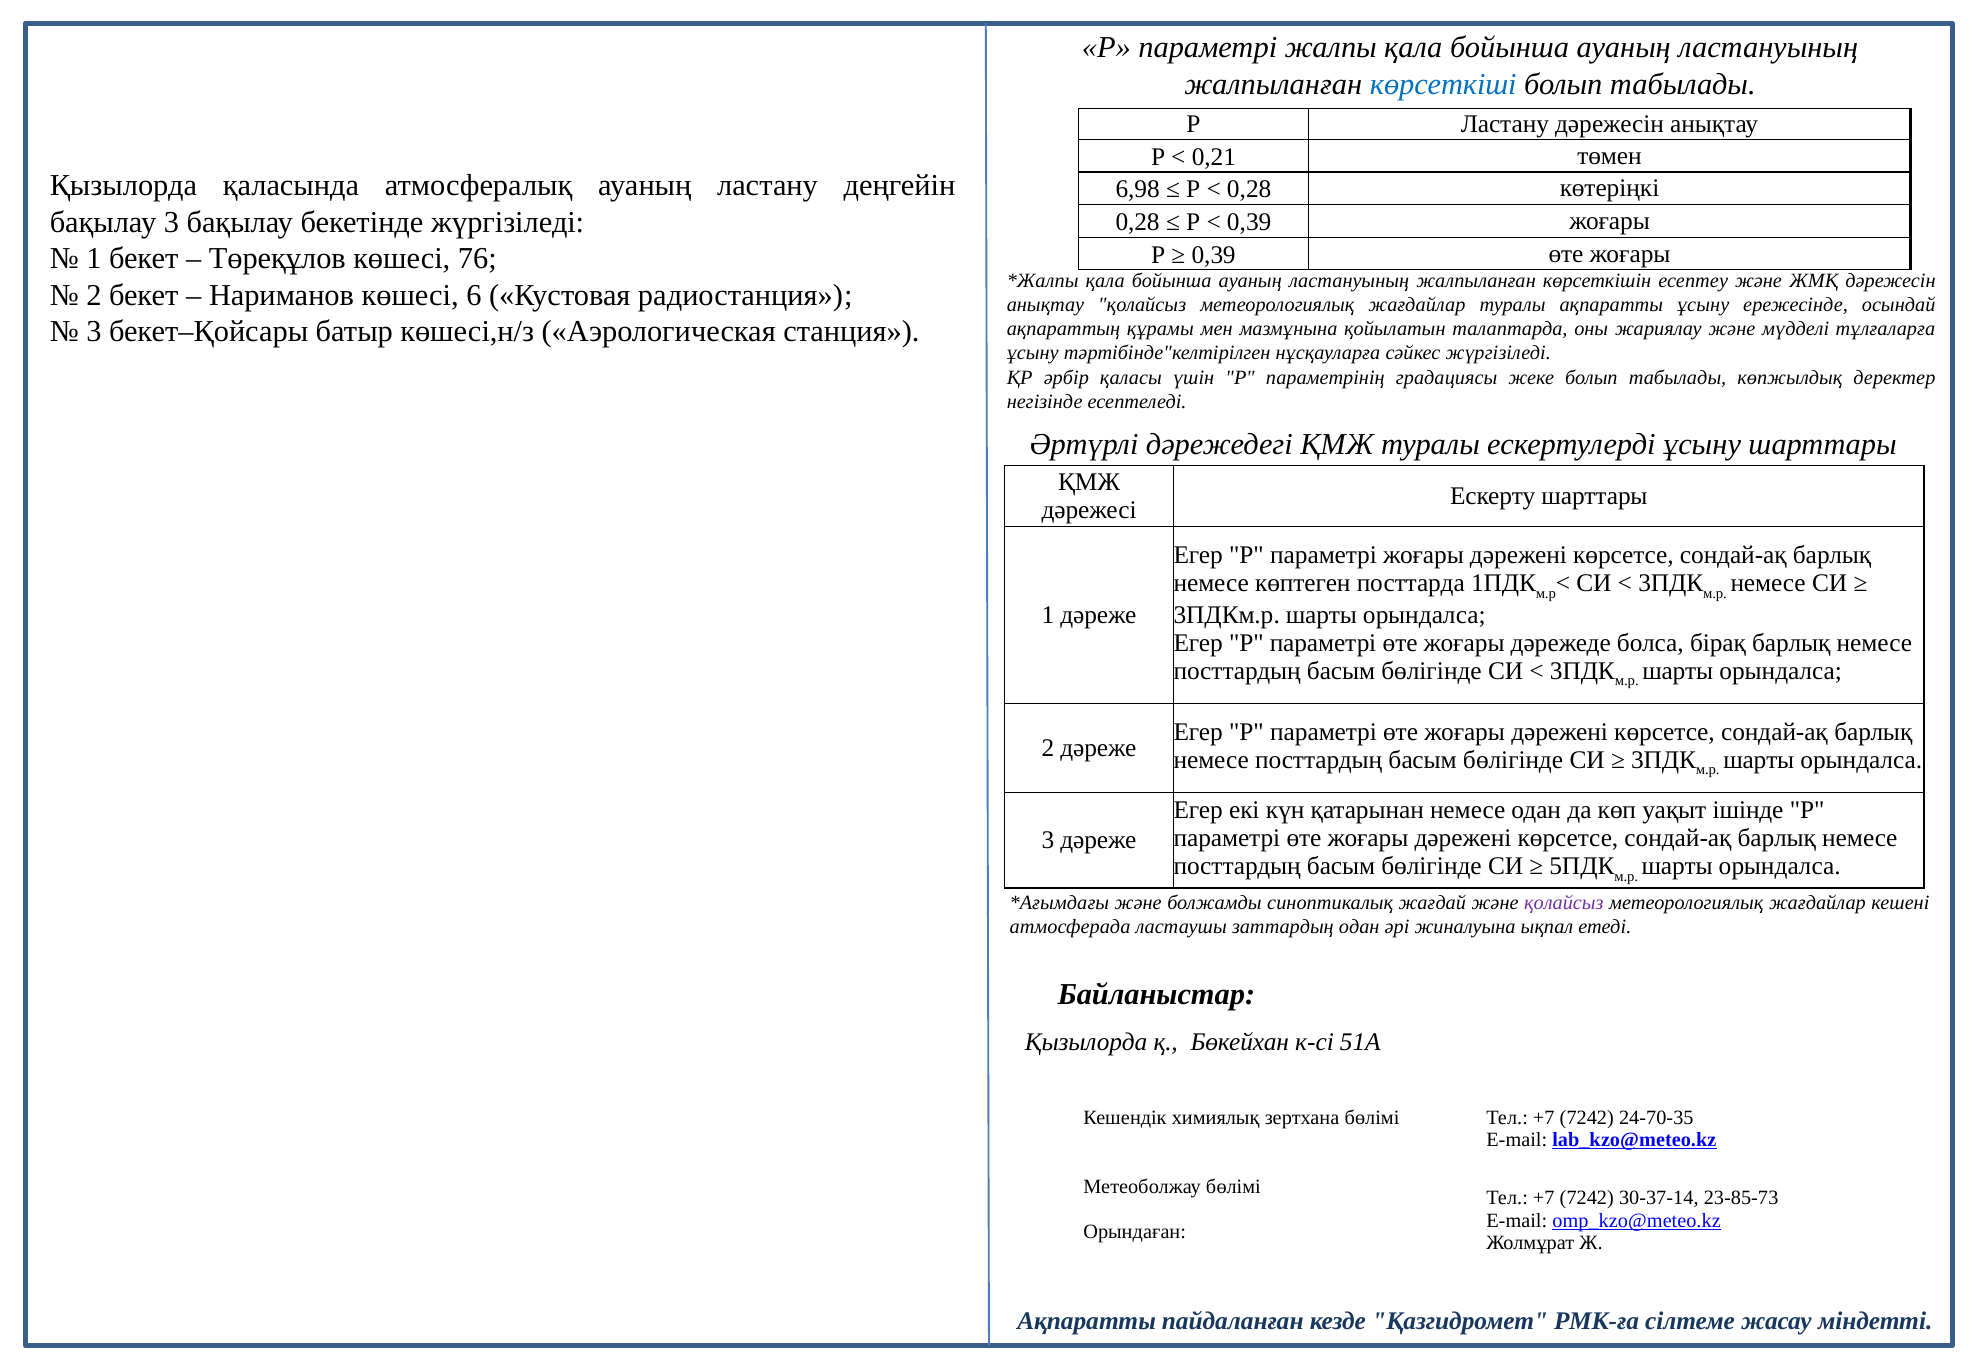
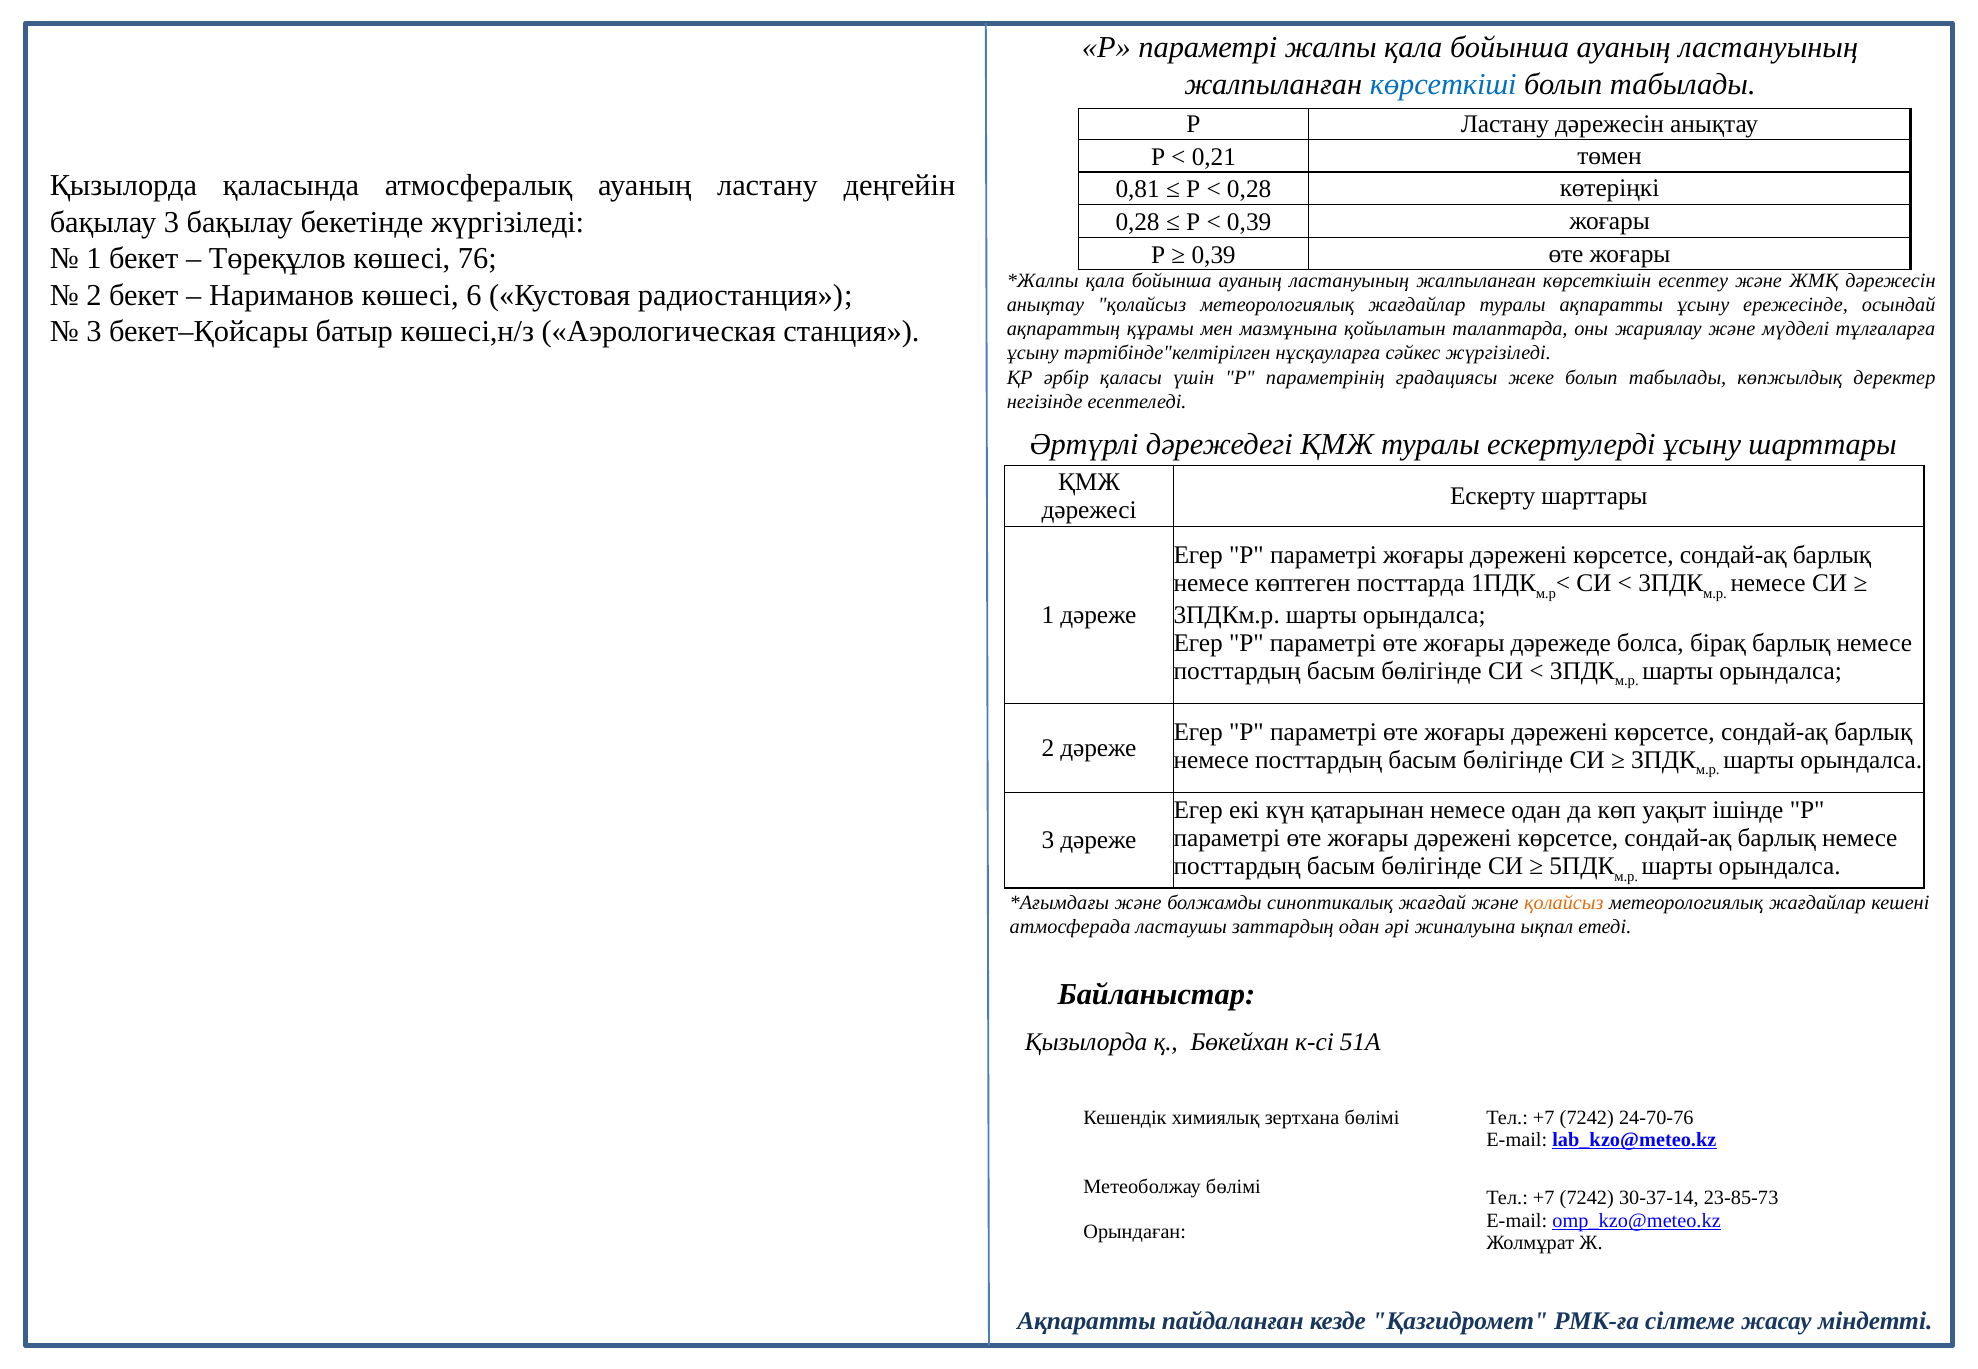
6,98: 6,98 -> 0,81 (1138, 189)
қолайсыз colour: purple -> orange (1564, 903)
24-70-35: 24-70-35 -> 24-70-76 (1656, 1118)
